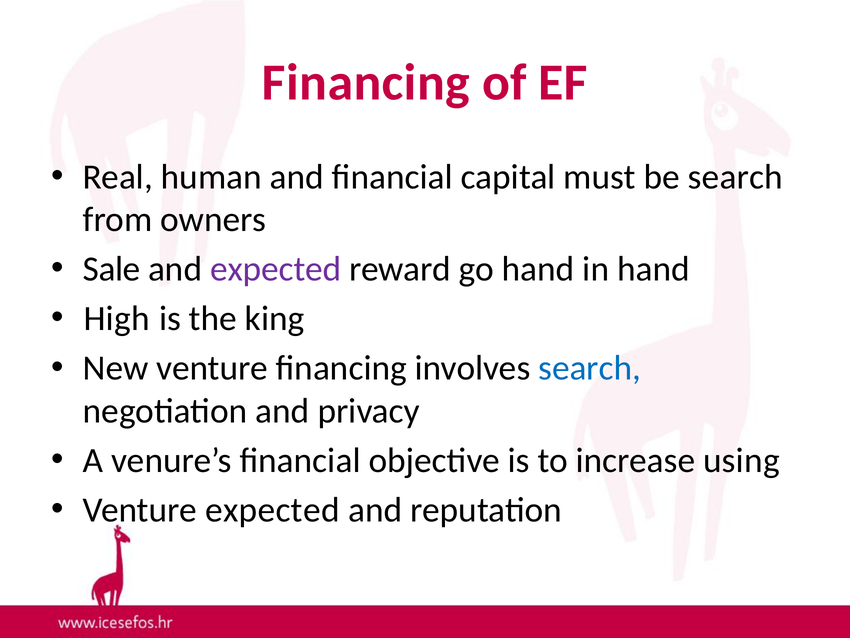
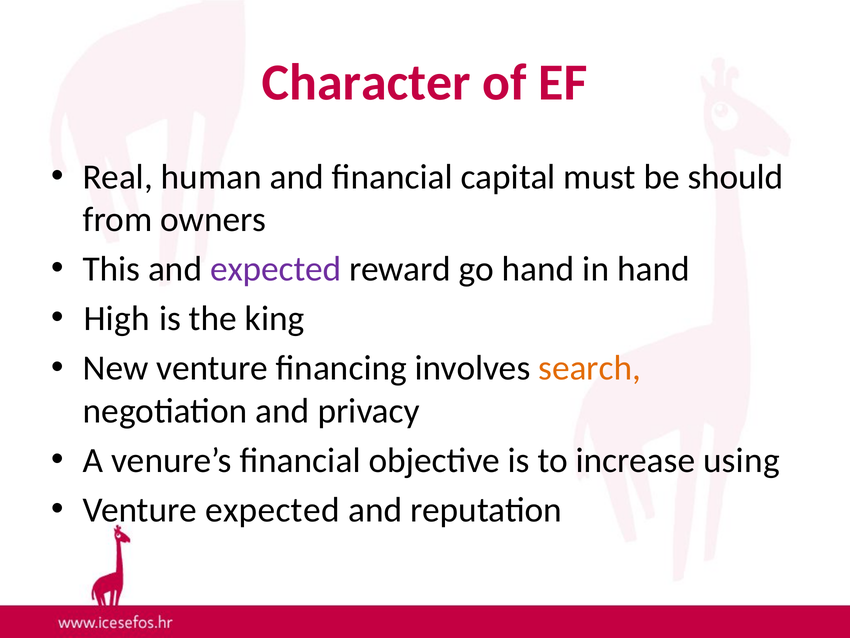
Financing: Financing -> Character (366, 82)
be search: search -> should (736, 177)
Sale: Sale -> This (112, 269)
search colour: blue -> orange (590, 368)
